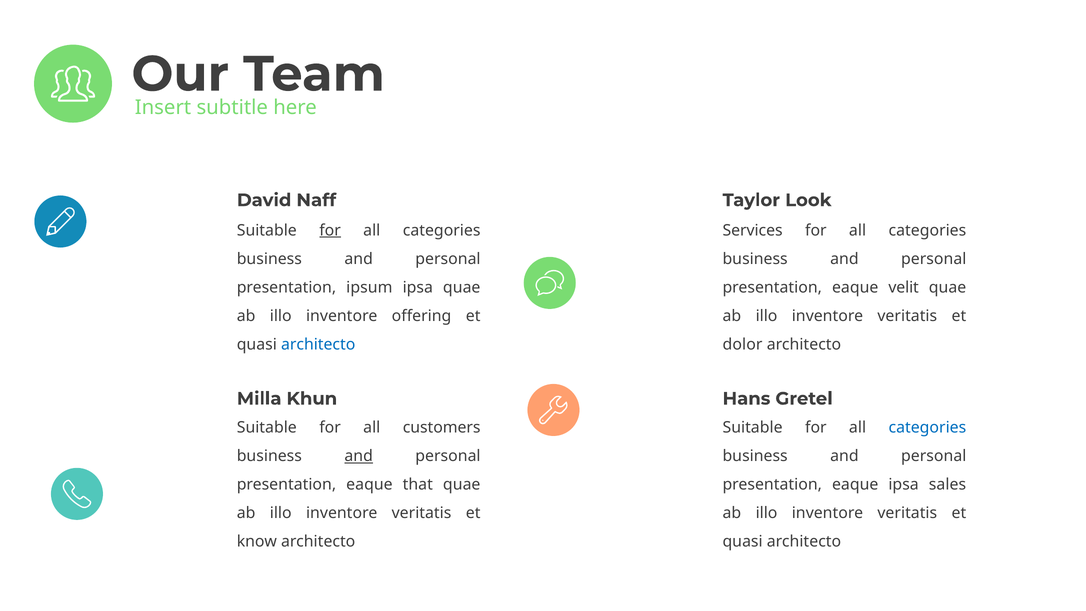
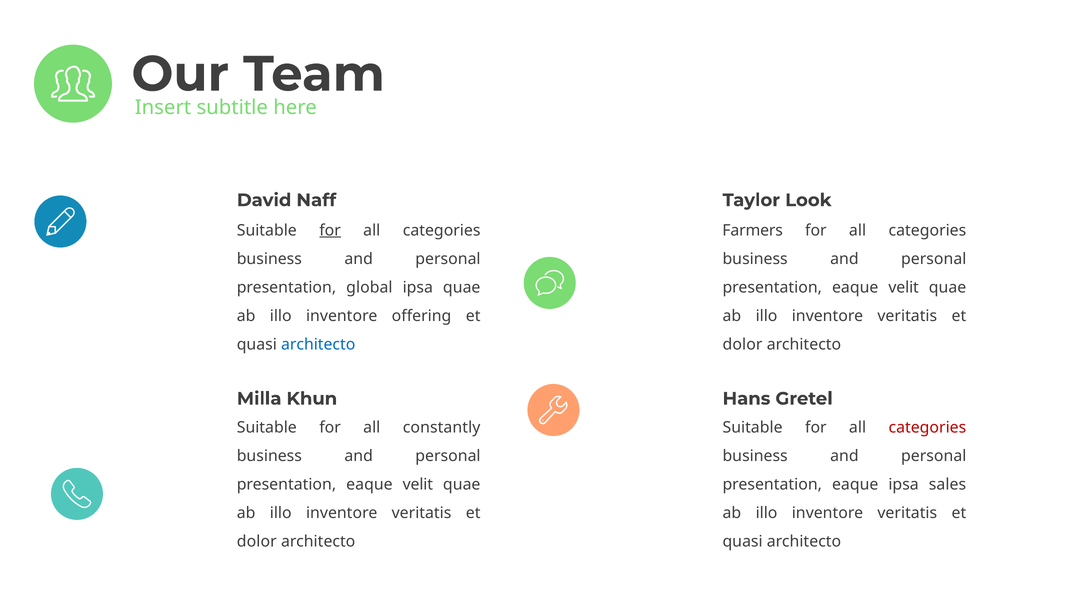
Services: Services -> Farmers (753, 230)
ipsum: ipsum -> global (369, 287)
customers: customers -> constantly (442, 428)
categories colour: blue -> red (927, 428)
and underline: present -> none (359, 456)
that: that -> velit (418, 485)
know: know -> dolor (257, 542)
